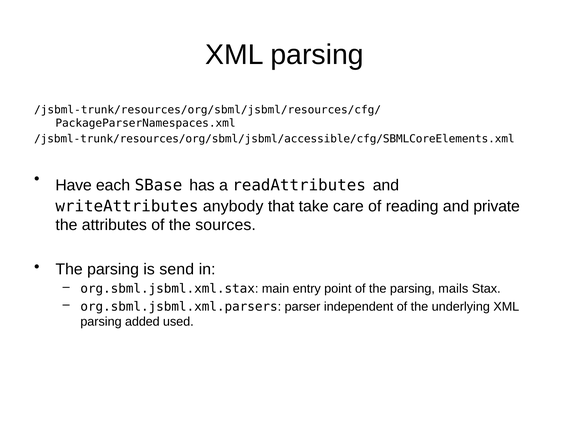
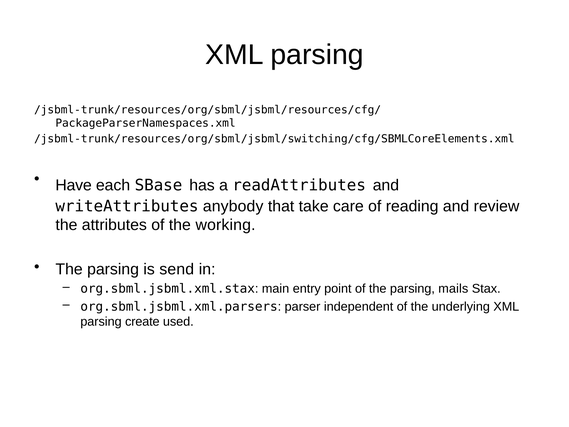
/jsbml-trunk/resources/org/sbml/jsbml/accessible/cfg/SBMLCoreElements.xml: /jsbml-trunk/resources/org/sbml/jsbml/accessible/cfg/SBMLCoreElements.xml -> /jsbml-trunk/resources/org/sbml/jsbml/switching/cfg/SBMLCoreElements.xml (274, 139)
private: private -> review (497, 206)
sources: sources -> working (226, 225)
added: added -> create (142, 321)
